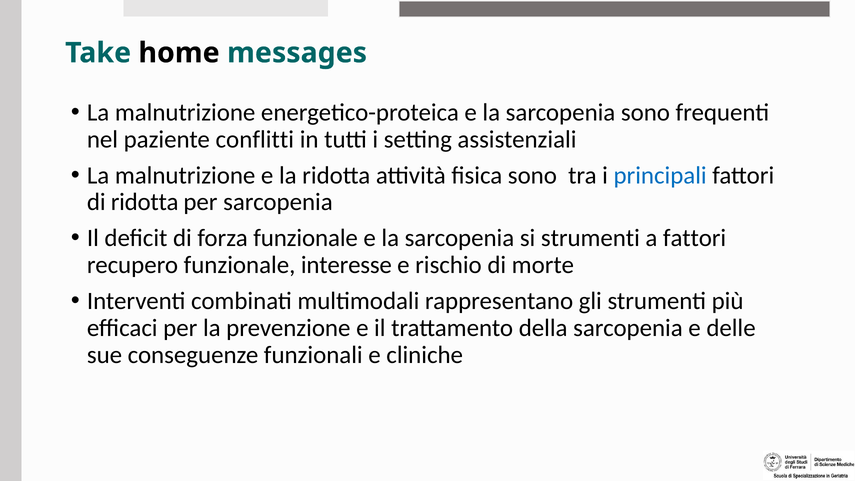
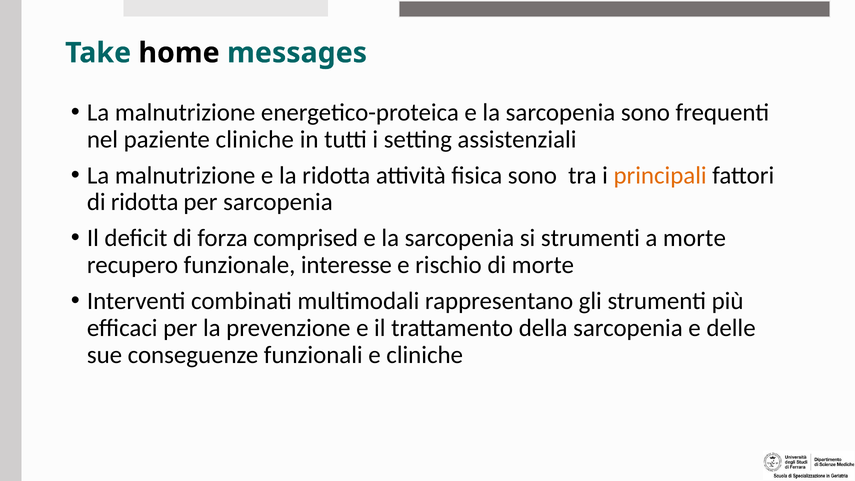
paziente conflitti: conflitti -> cliniche (255, 139)
principali colour: blue -> orange (660, 175)
forza funzionale: funzionale -> comprised (306, 238)
a fattori: fattori -> morte (694, 238)
